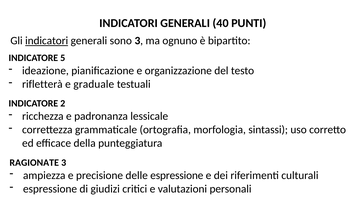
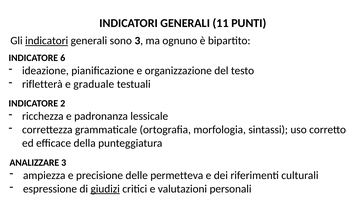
40: 40 -> 11 (221, 23)
5: 5 -> 6 (63, 58)
RAGIONATE: RAGIONATE -> ANALIZZARE (34, 162)
delle espressione: espressione -> permetteva (177, 175)
giudizi underline: none -> present (105, 188)
